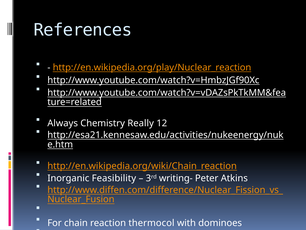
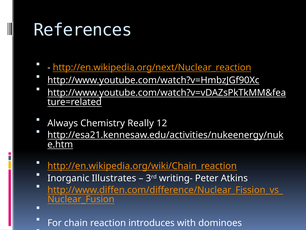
http://en.wikipedia.org/play/Nuclear_reaction: http://en.wikipedia.org/play/Nuclear_reaction -> http://en.wikipedia.org/next/Nuclear_reaction (152, 67)
Feasibility: Feasibility -> Illustrates (114, 178)
thermocol: thermocol -> introduces (152, 223)
